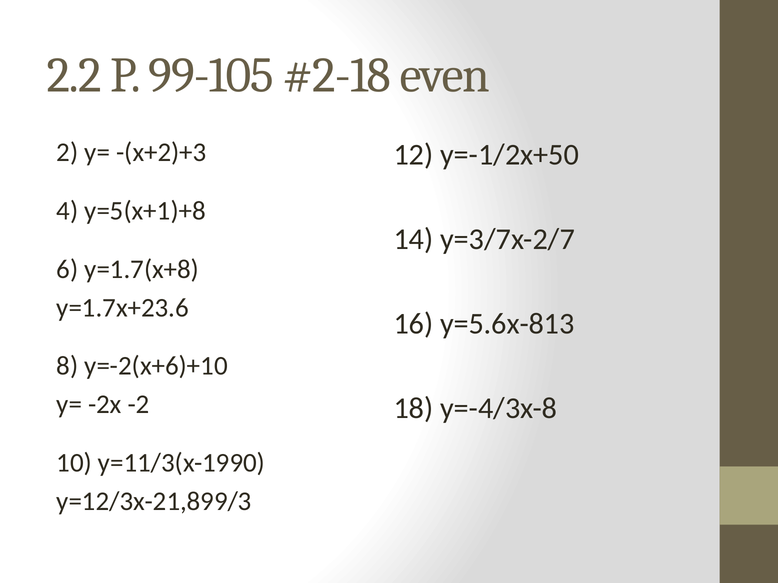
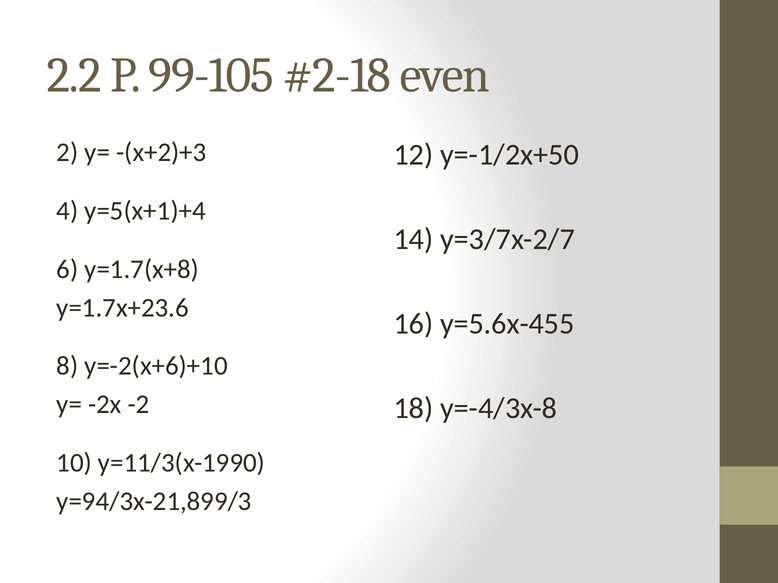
y=5(x+1)+8: y=5(x+1)+8 -> y=5(x+1)+4 (145, 211)
y=5.6x-813: y=5.6x-813 -> y=5.6x-455 (507, 324)
y=12/3x-21,899/3: y=12/3x-21,899/3 -> y=94/3x-21,899/3 (154, 502)
